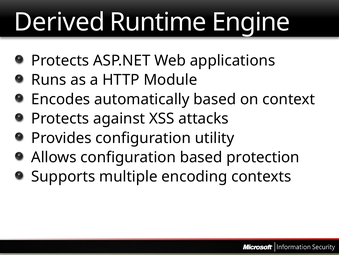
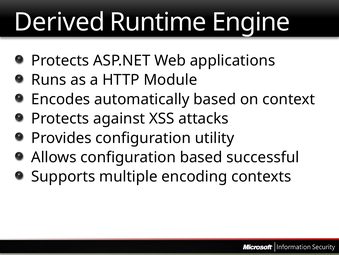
protection: protection -> successful (263, 157)
